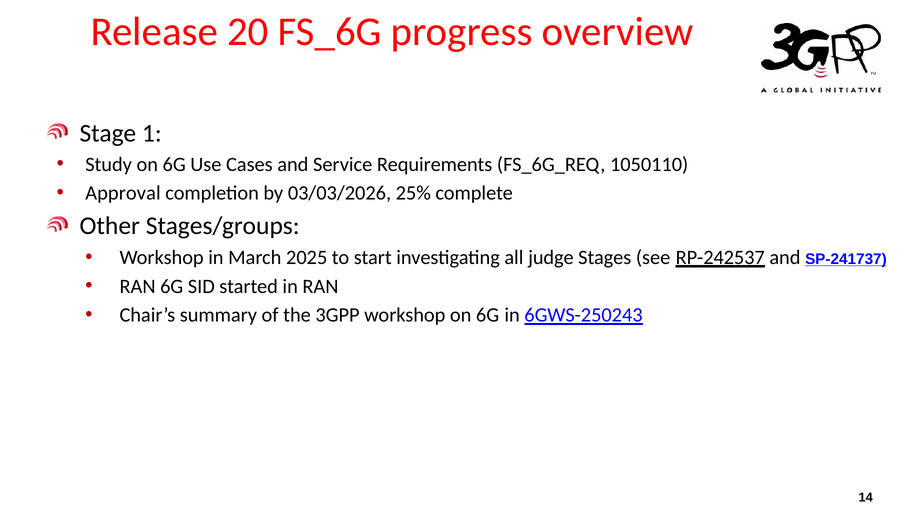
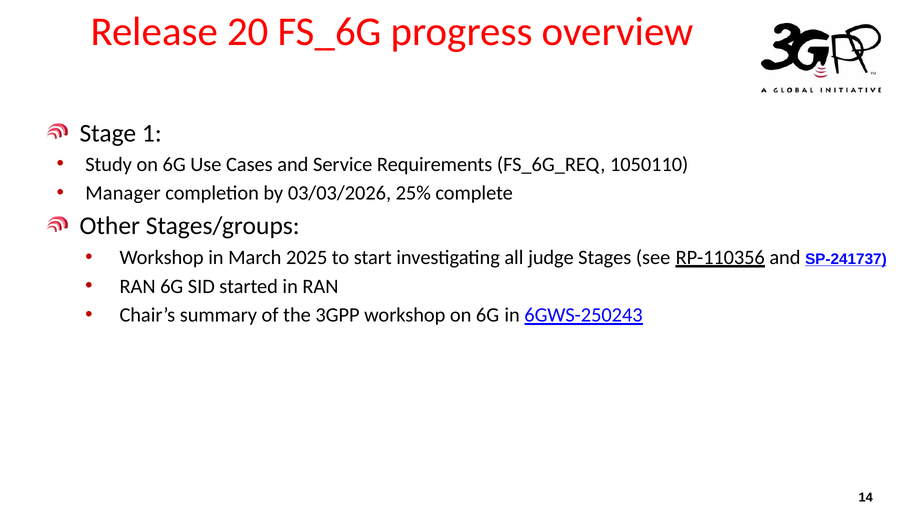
Approval: Approval -> Manager (123, 193)
RP-242537: RP-242537 -> RP-110356 (720, 257)
